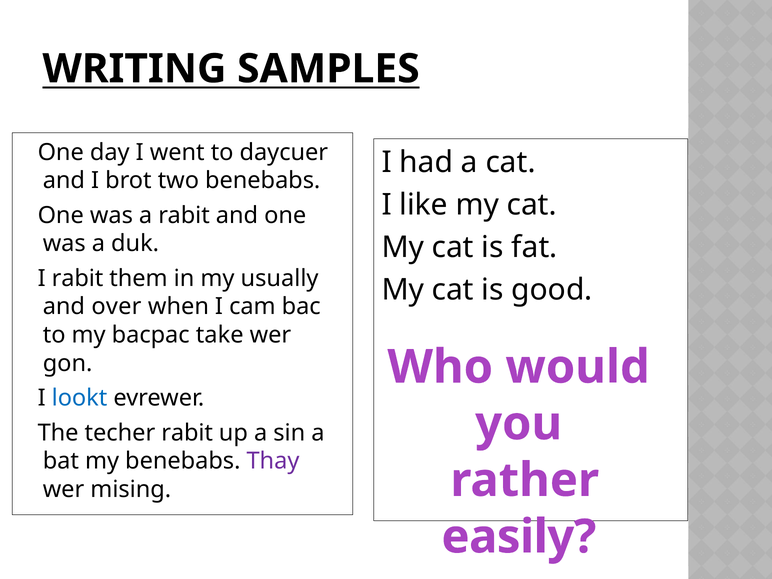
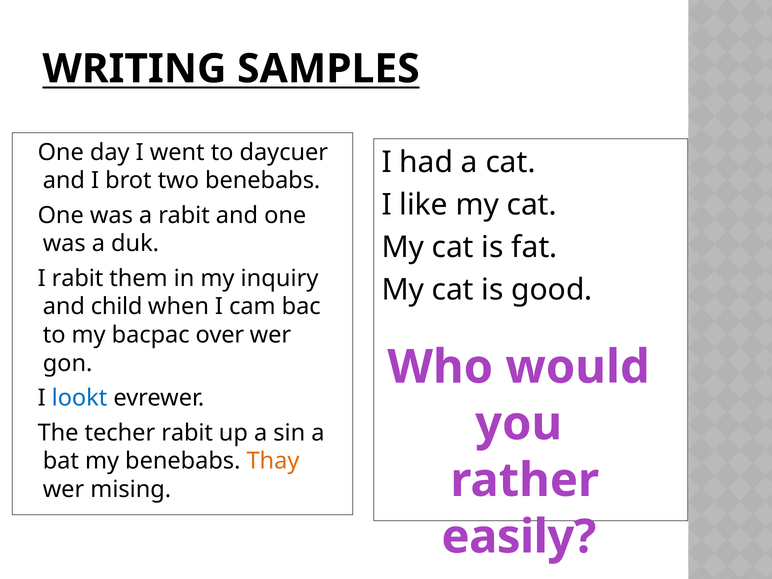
usually: usually -> inquiry (280, 278)
over: over -> child (117, 307)
take: take -> over (220, 335)
Thay colour: purple -> orange (273, 461)
